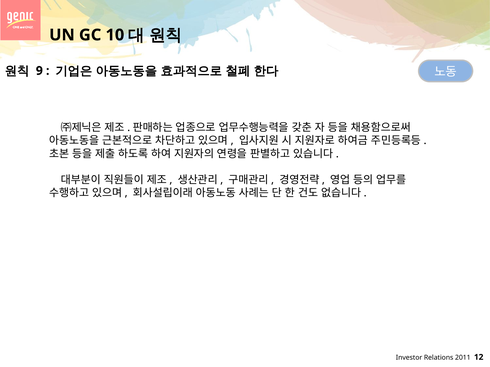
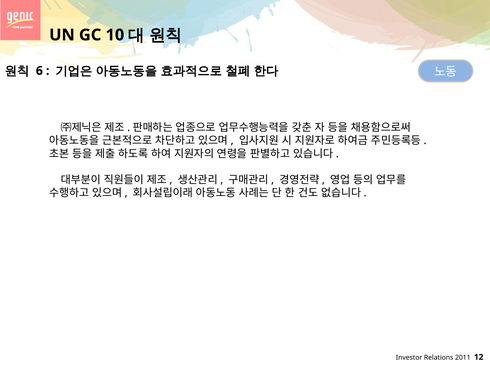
9: 9 -> 6 (39, 71)
